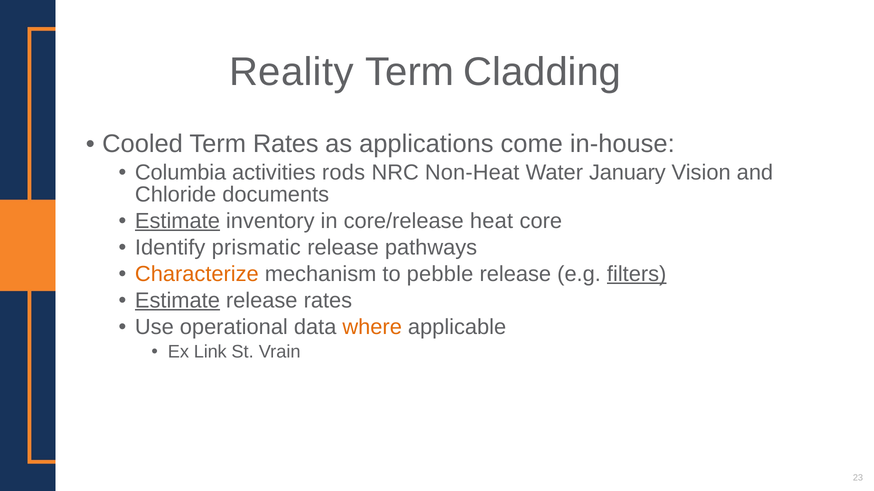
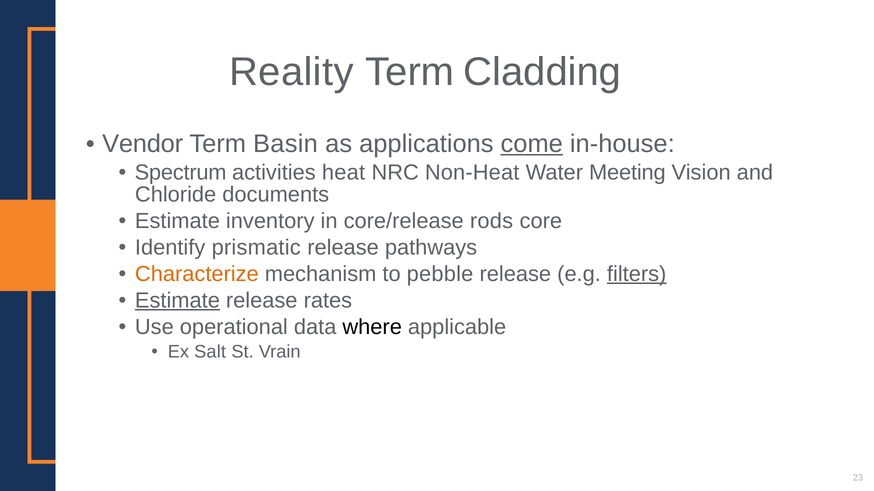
Cooled: Cooled -> Vendor (143, 144)
Term Rates: Rates -> Basin (285, 144)
come underline: none -> present (532, 144)
Columbia: Columbia -> Spectrum (181, 173)
rods: rods -> heat (344, 173)
January: January -> Meeting (627, 173)
Estimate underline: present -> none (177, 221)
heat: heat -> rods (492, 221)
where colour: orange -> black (372, 327)
Link: Link -> Salt (210, 352)
